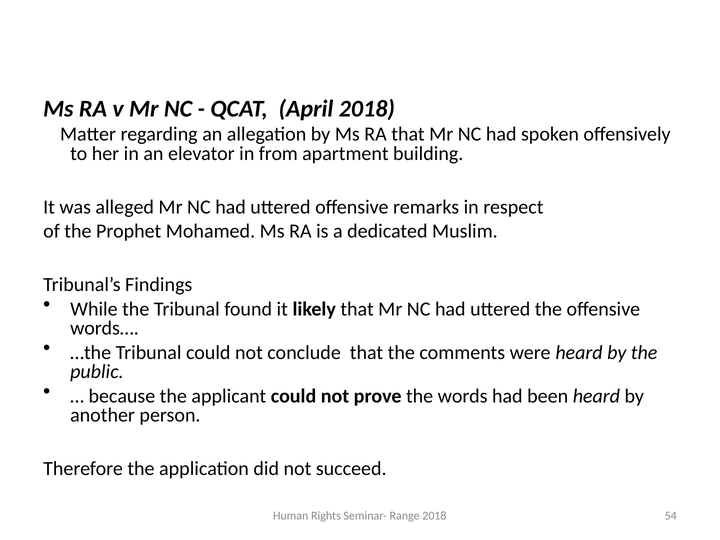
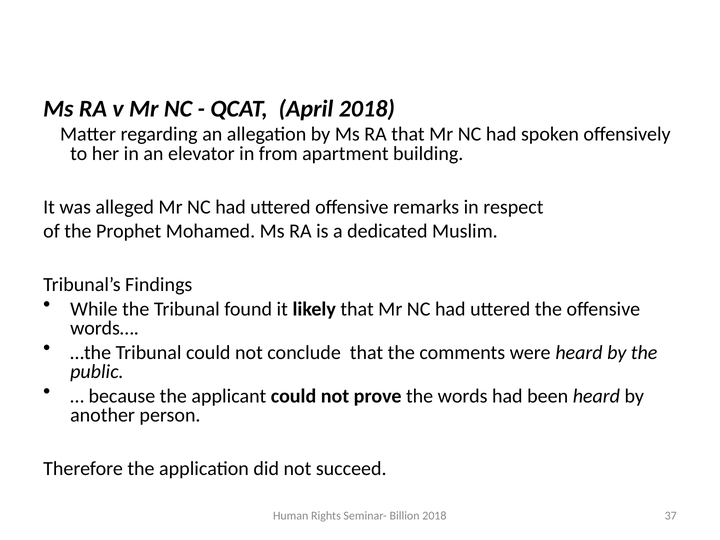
Range: Range -> Billion (405, 516)
54: 54 -> 37 (671, 516)
